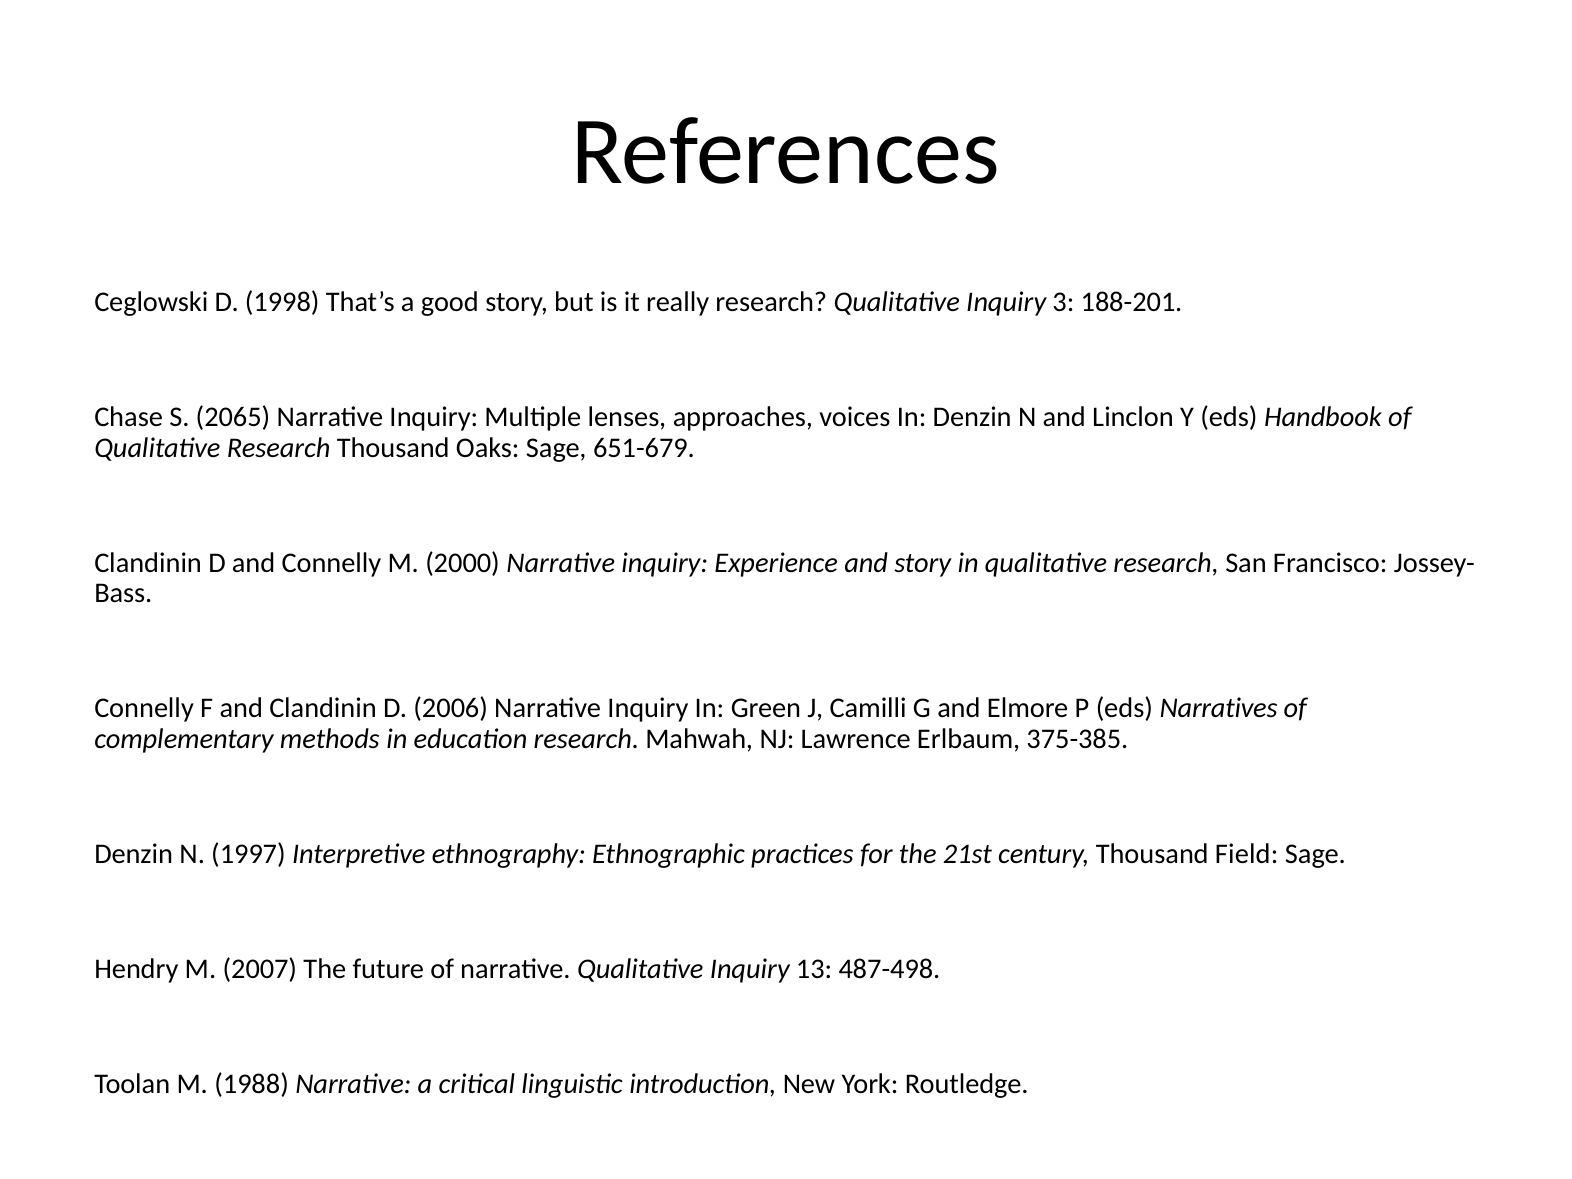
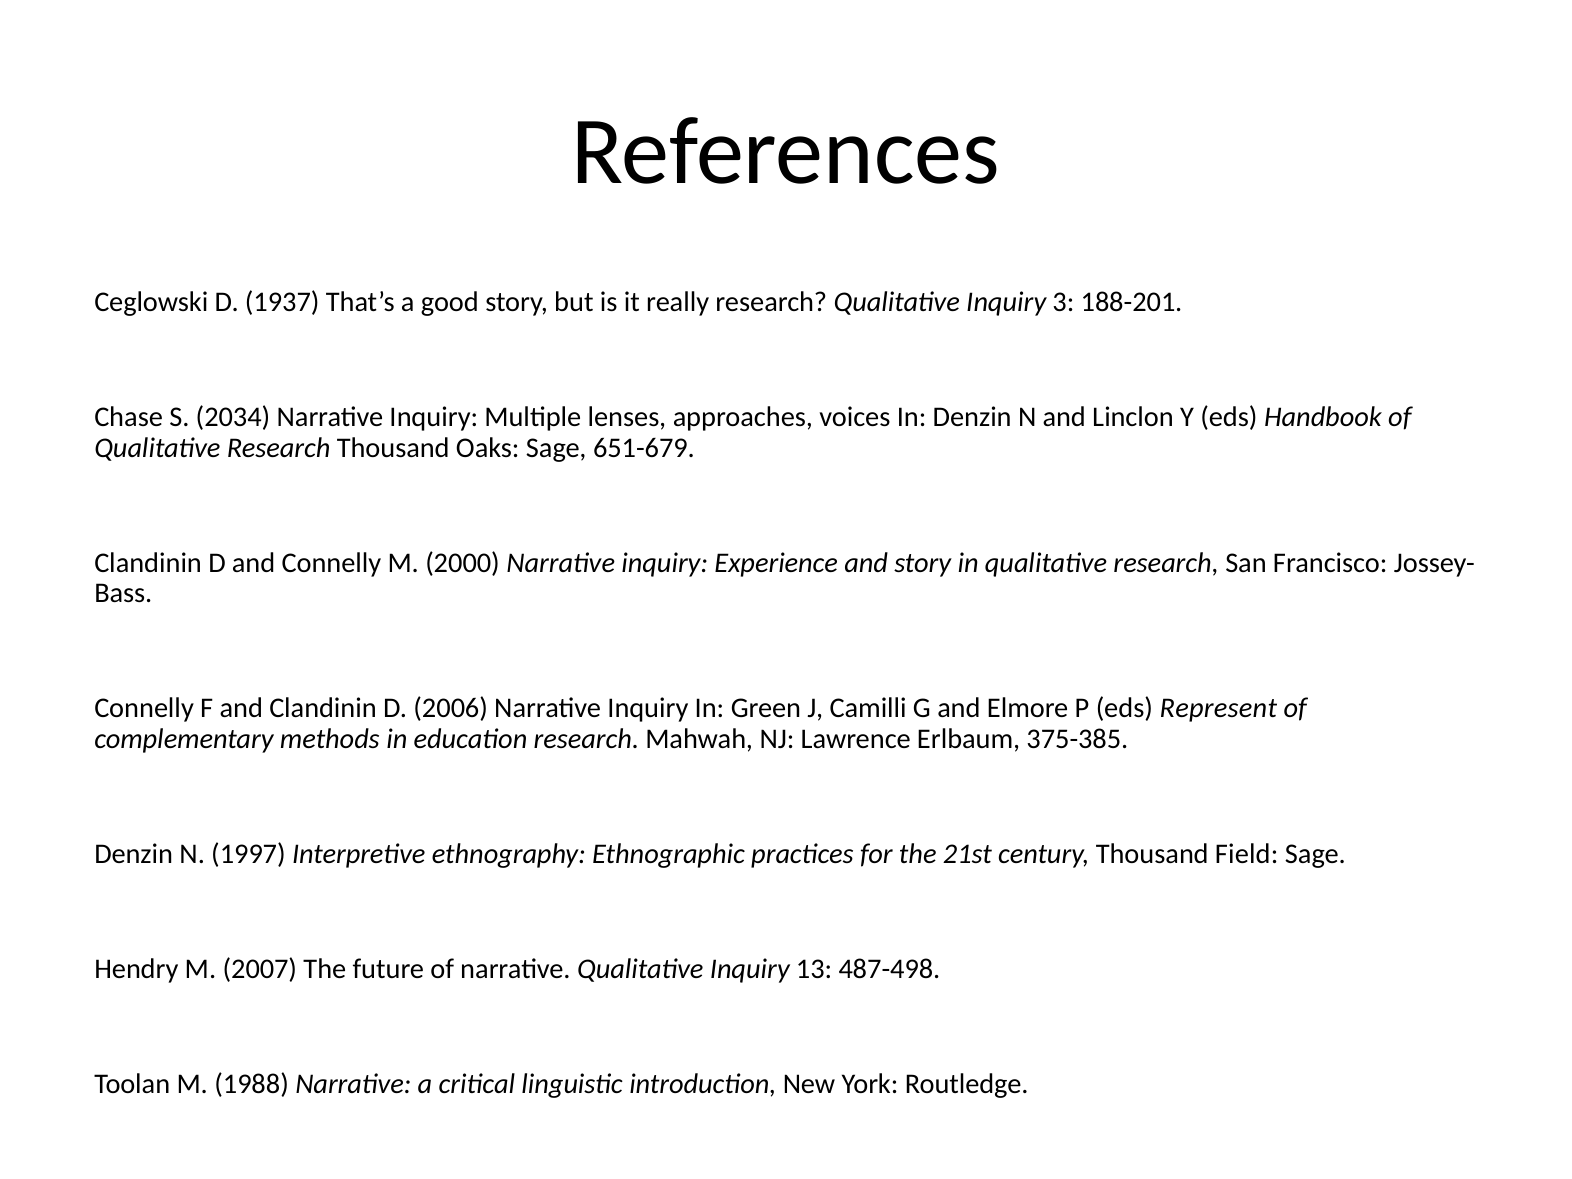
1998: 1998 -> 1937 (282, 302)
2065: 2065 -> 2034 (233, 417)
Narratives: Narratives -> Represent (1218, 709)
